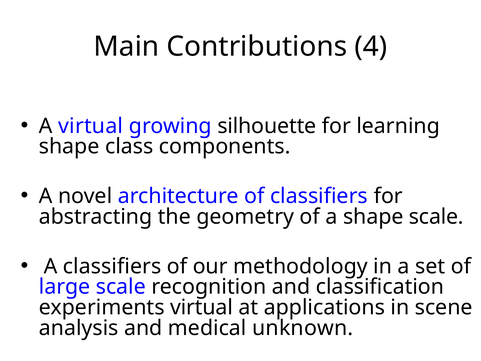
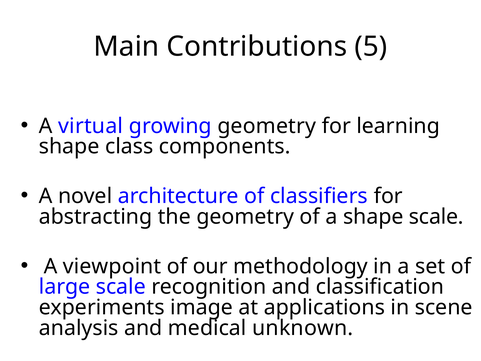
4: 4 -> 5 (371, 46)
growing silhouette: silhouette -> geometry (267, 126)
A classifiers: classifiers -> viewpoint (112, 266)
experiments virtual: virtual -> image (202, 307)
